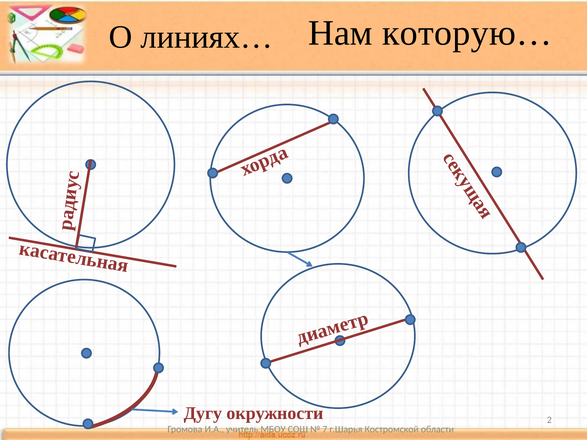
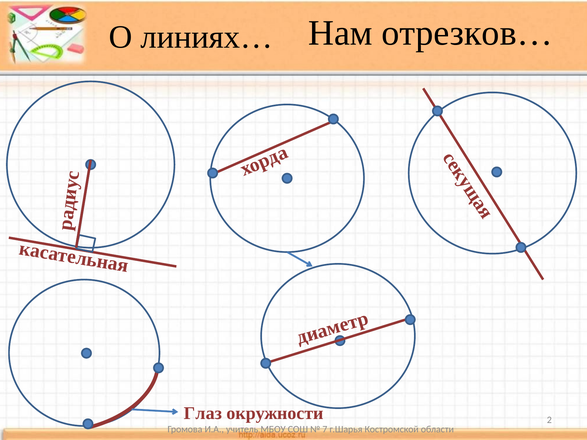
которую…: которую… -> отрезков… (467, 33)
Дугу: Дугу -> Глаз (203, 413)
